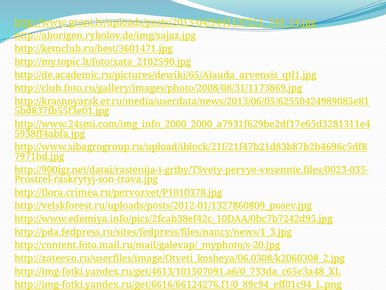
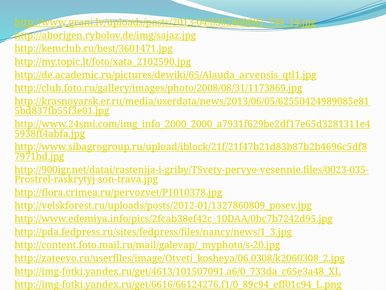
http://www.grani.lv/uploads/posts/2013-04/9441137211_749_14.jpg: http://www.grani.lv/uploads/posts/2013-04/9441137211_749_14.jpg -> http://www.grani.lv/uploads/posts/2013-04/8362468083_749_14.jpg (165, 22)
